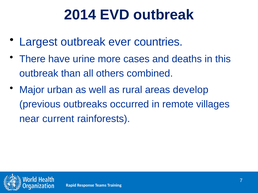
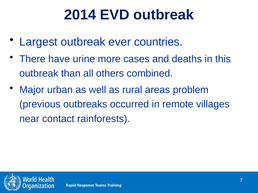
develop: develop -> problem (191, 90)
current: current -> contact (58, 119)
